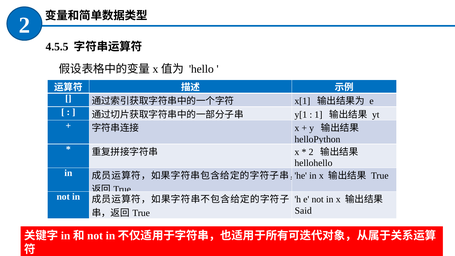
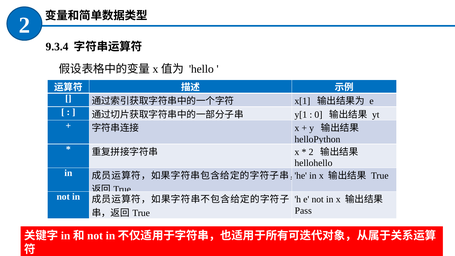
4.5.5: 4.5.5 -> 9.3.4 (57, 47)
1: 1 -> 0 (318, 115)
Said: Said -> Pass (303, 210)
